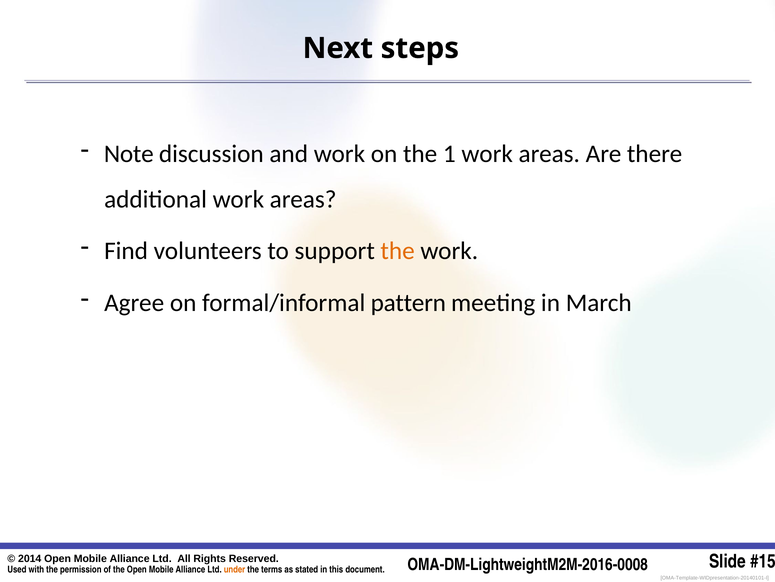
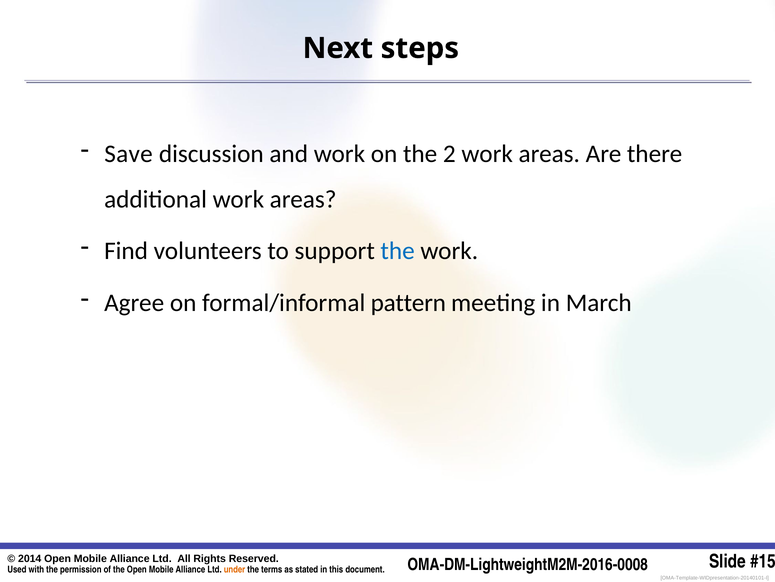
Note: Note -> Save (129, 154)
1: 1 -> 2 (449, 154)
the colour: orange -> blue (398, 251)
